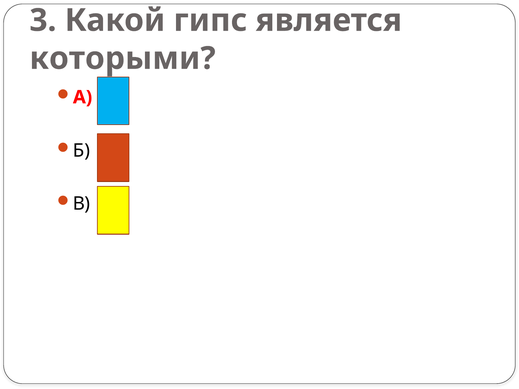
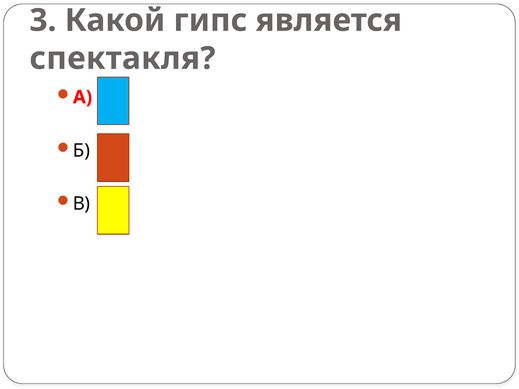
которыми: которыми -> спектакля (122, 58)
